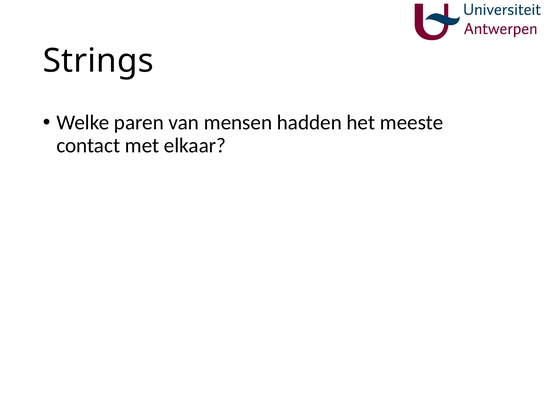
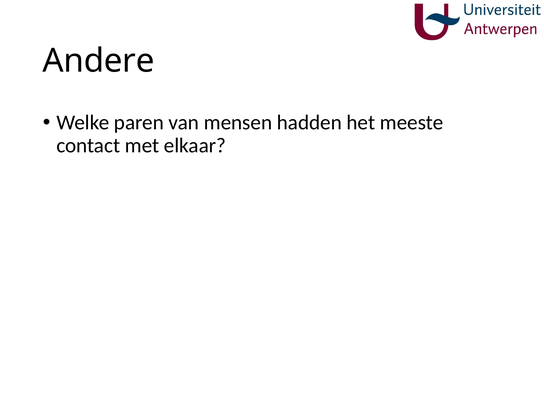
Strings: Strings -> Andere (99, 61)
